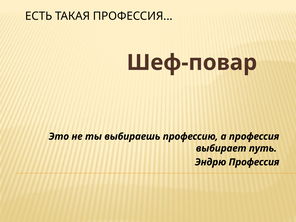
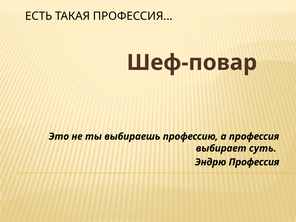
путь: путь -> суть (263, 148)
